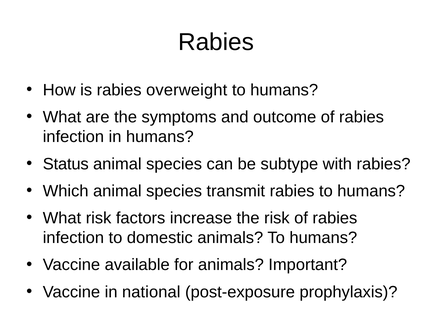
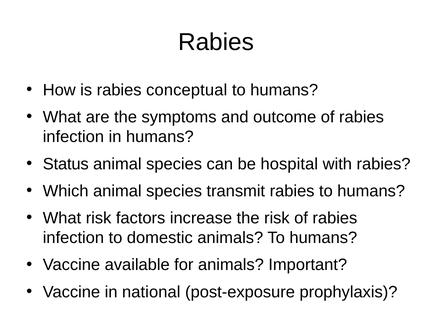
overweight: overweight -> conceptual (187, 90)
subtype: subtype -> hospital (289, 164)
